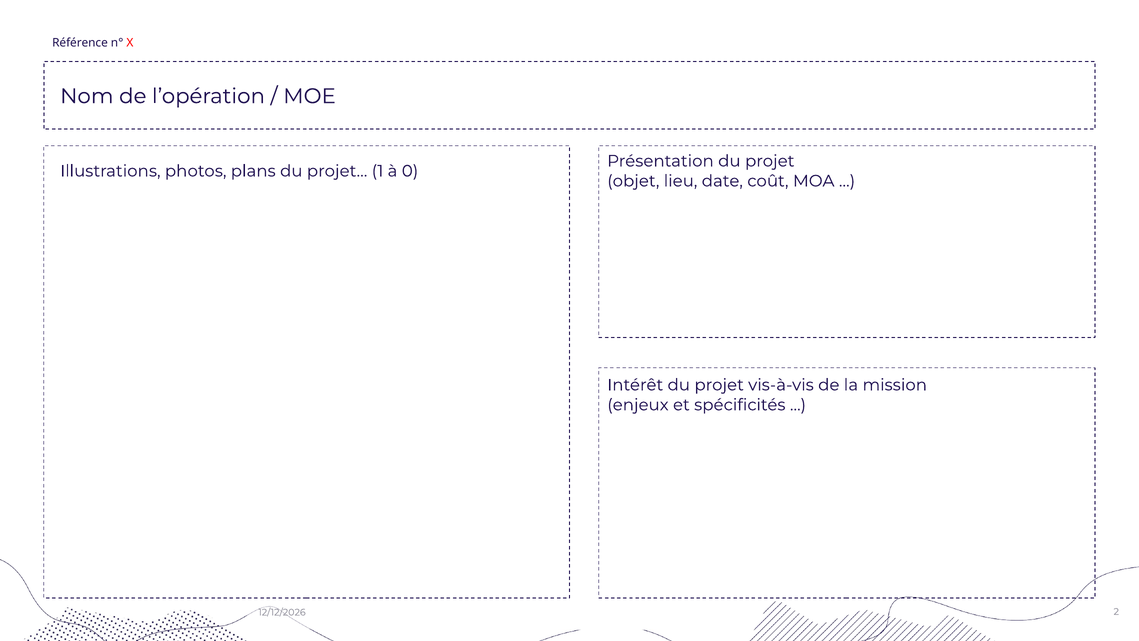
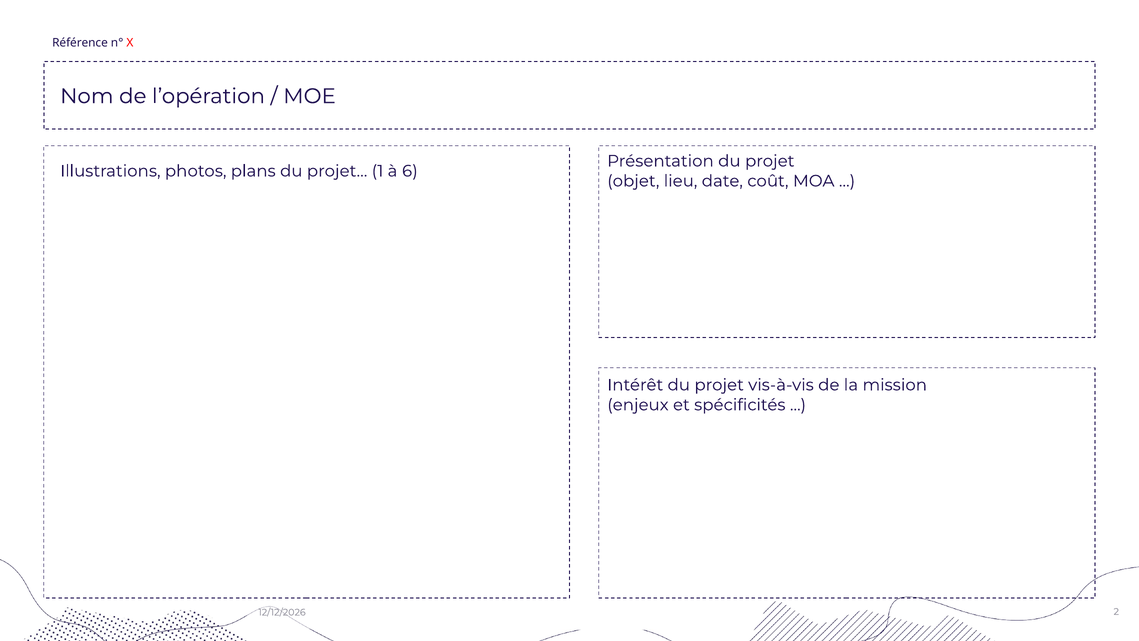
0: 0 -> 6 (410, 171)
